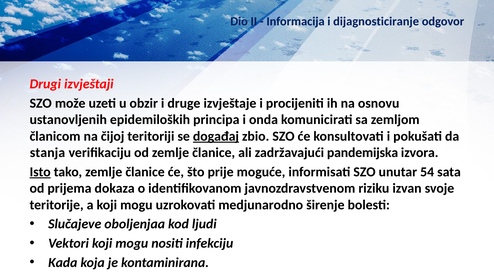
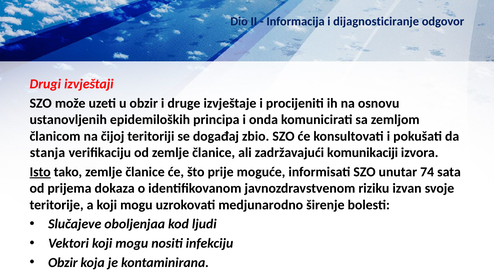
događaj underline: present -> none (216, 136)
pandemijska: pandemijska -> komunikaciji (363, 153)
54: 54 -> 74 (427, 172)
Kada: Kada -> Obzir (63, 262)
